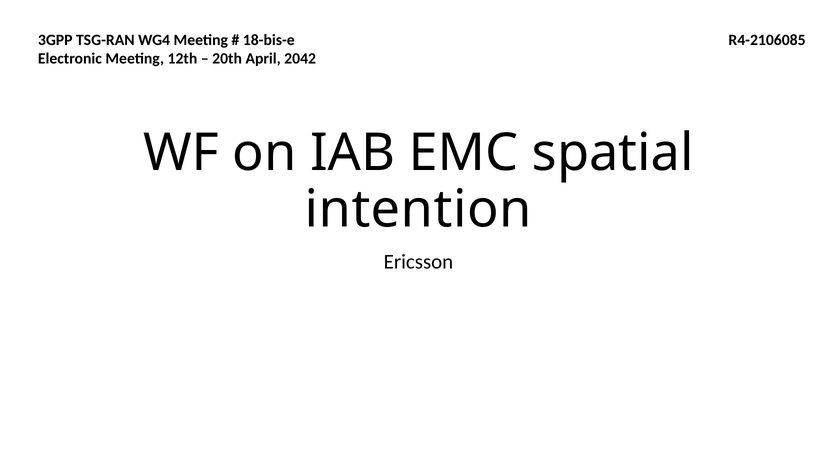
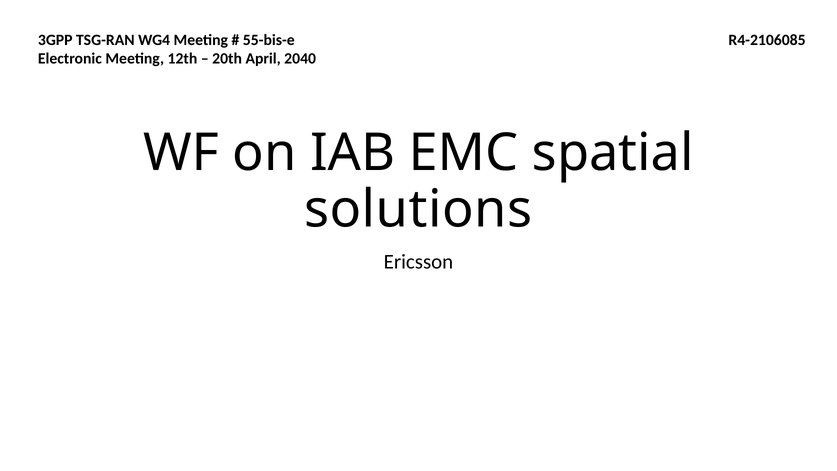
18-bis-e: 18-bis-e -> 55-bis-e (269, 40)
2042: 2042 -> 2040 (300, 59)
intention: intention -> solutions (418, 209)
